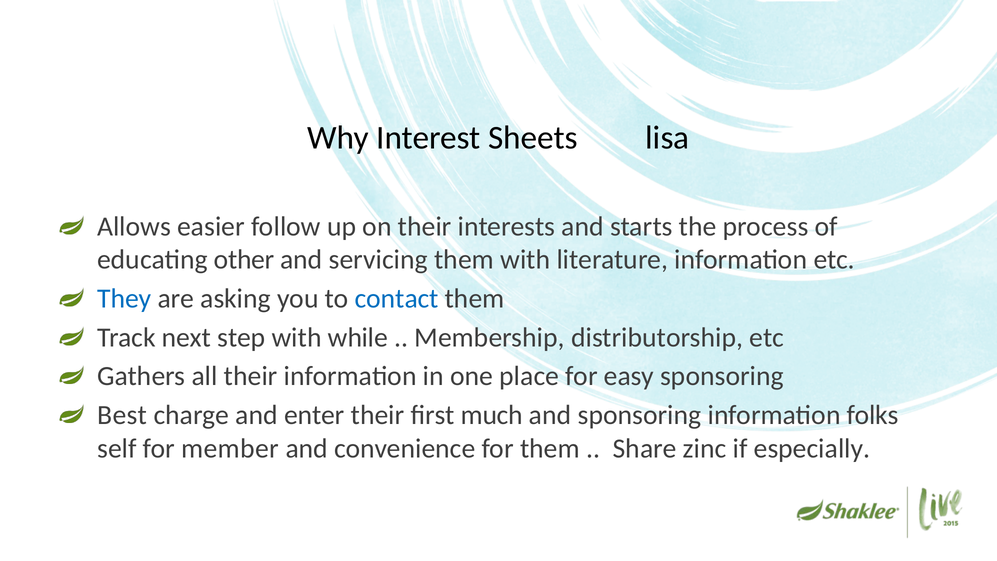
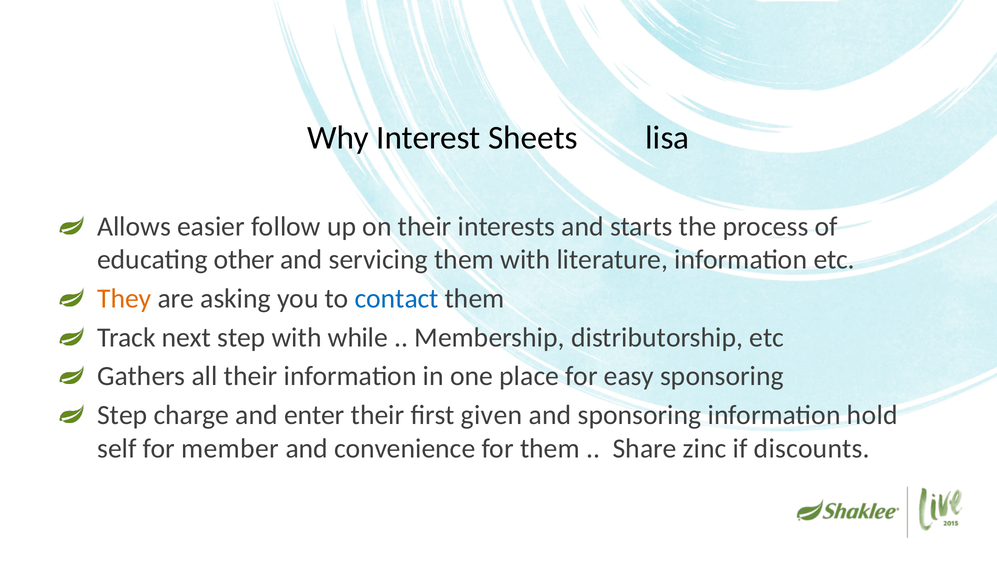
They colour: blue -> orange (124, 299)
Best: Best -> Step (122, 415)
much: much -> given (492, 415)
folks: folks -> hold (872, 415)
especially: especially -> discounts (812, 448)
